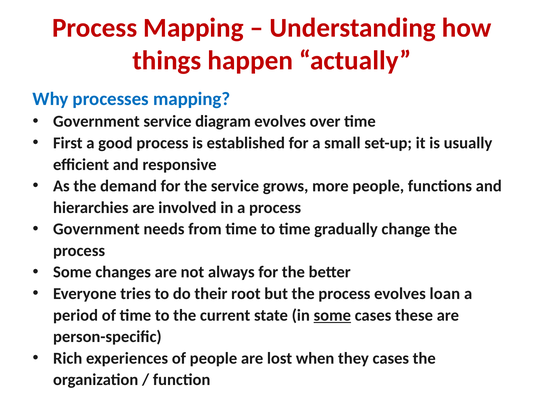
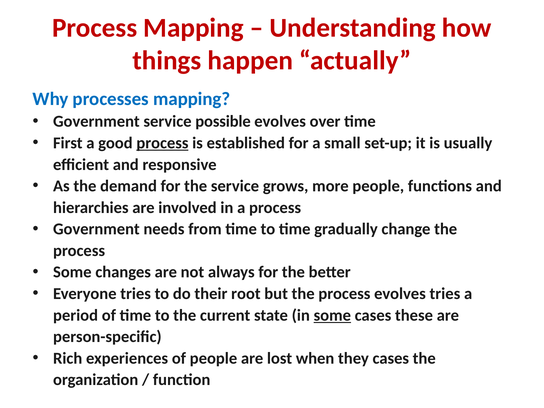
diagram: diagram -> possible (223, 121)
process underline: none -> present (162, 143)
evolves loan: loan -> tries (445, 294)
